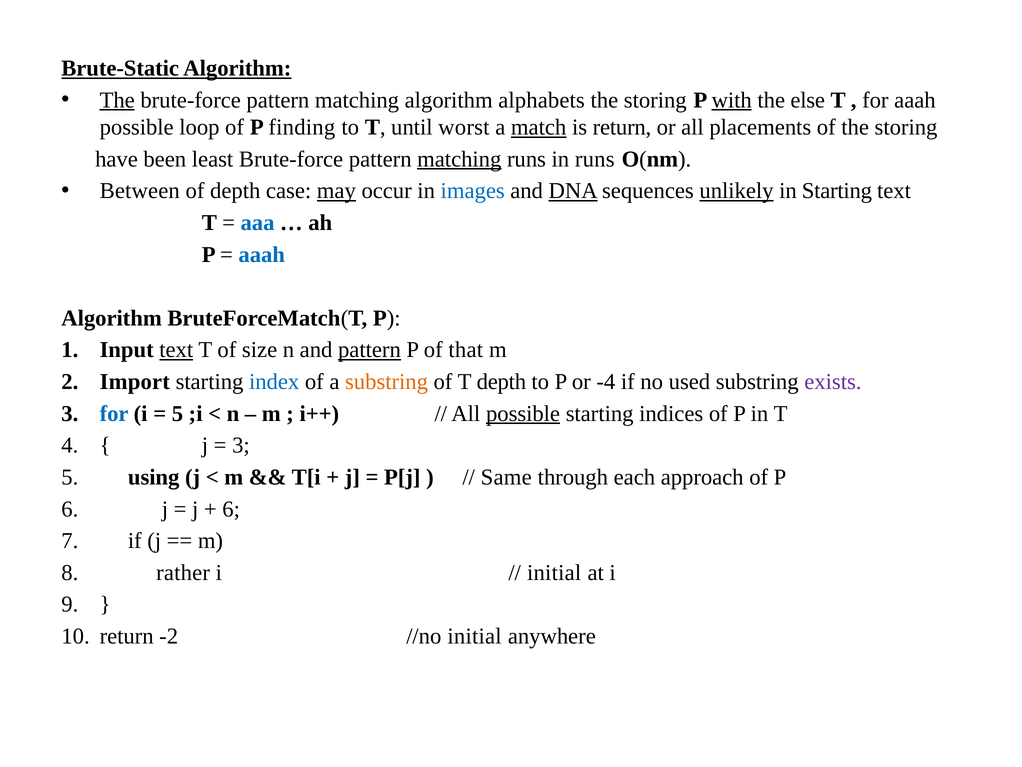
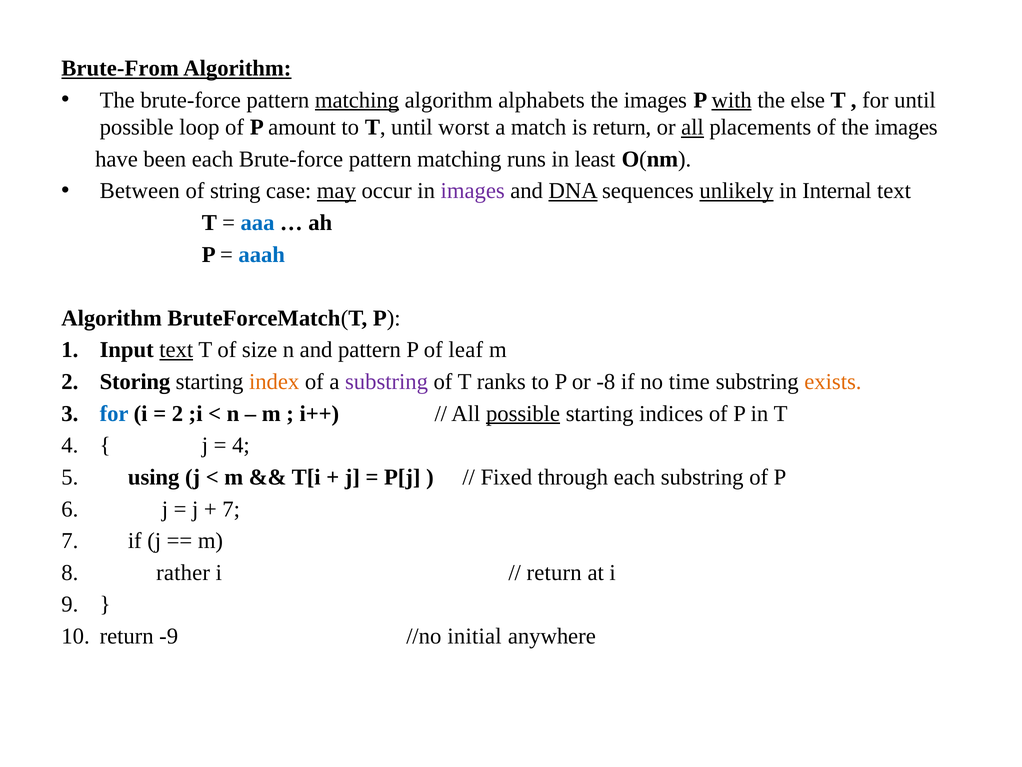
Brute-Static: Brute-Static -> Brute-From (120, 68)
The underline: present -> none (117, 100)
matching underline: none -> present (357, 100)
storing: storing -> images (655, 100)
for aaah: aaah -> until (915, 100)
finding: finding -> amount (302, 127)
match underline: present -> none (539, 127)
all underline: none -> present (692, 127)
of the storing: storing -> images (906, 127)
been least: least -> each (213, 159)
matching underline: present -> none (459, 159)
in runs: runs -> least (595, 159)
of depth: depth -> string (235, 191)
images colour: blue -> purple (473, 191)
in Starting: Starting -> Internal (837, 191)
pattern underline: present -> none (369, 350)
that: that -> leaf (466, 350)
Import: Import -> Storing (135, 382)
index colour: blue -> orange (274, 382)
substring colour: orange -> purple (387, 382)
T depth: depth -> ranks (501, 382)
-4: -4 -> -8 (606, 382)
used: used -> time (689, 382)
exists colour: purple -> orange (833, 382)
5: 5 -> 2 (177, 413)
3: 3 -> 4 (241, 445)
Same: Same -> Fixed (506, 477)
each approach: approach -> substring (702, 477)
6: 6 -> 7 (231, 509)
initial: initial -> return (554, 572)
-2: -2 -> -9 (169, 636)
